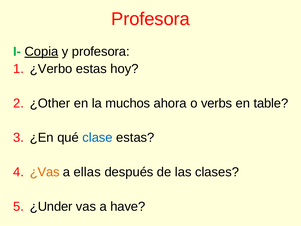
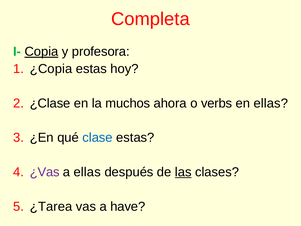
Profesora: Profesora -> Completa (150, 19)
¿Verbo: ¿Verbo -> ¿Copia (51, 69)
¿Other: ¿Other -> ¿Clase (50, 103)
en table: table -> ellas (271, 103)
¿Vas colour: orange -> purple (45, 172)
las underline: none -> present (183, 172)
¿Under: ¿Under -> ¿Tarea (51, 206)
